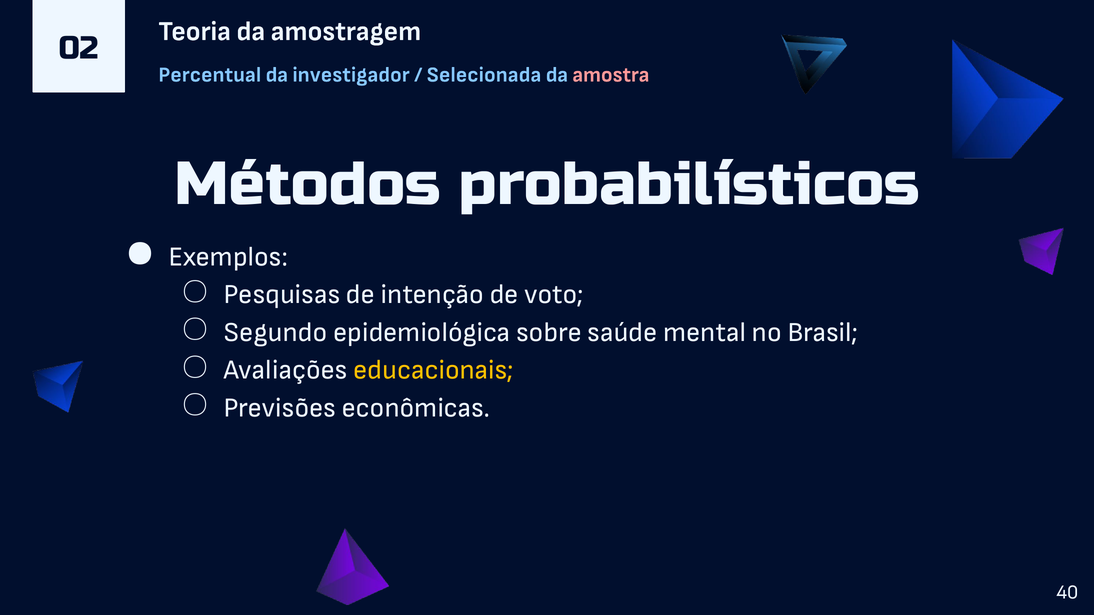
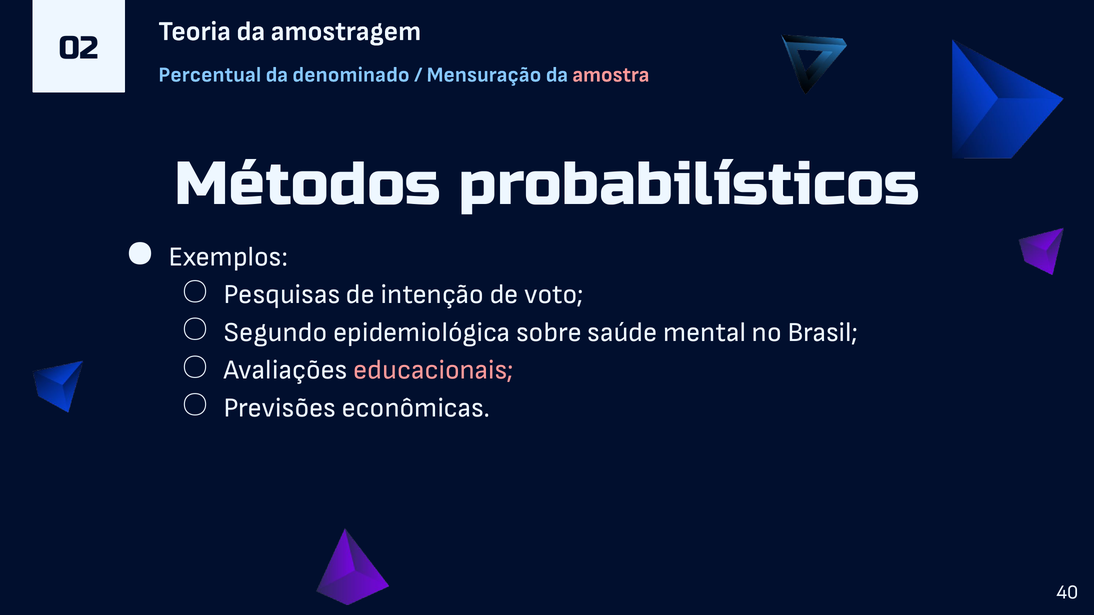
investigador: investigador -> denominado (351, 75)
Selecionada: Selecionada -> Mensuração (484, 75)
educacionais colour: yellow -> pink (434, 370)
